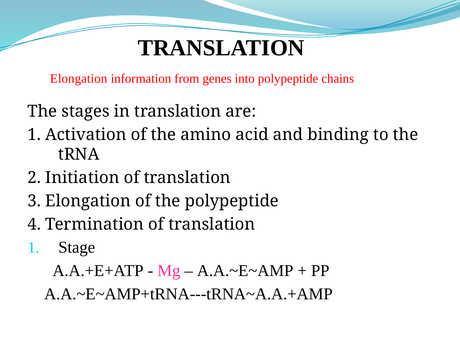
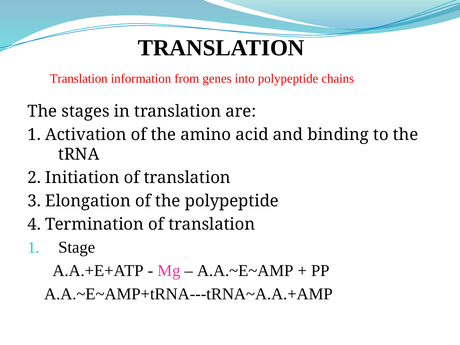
Elongation: Elongation -> Translation (79, 79)
